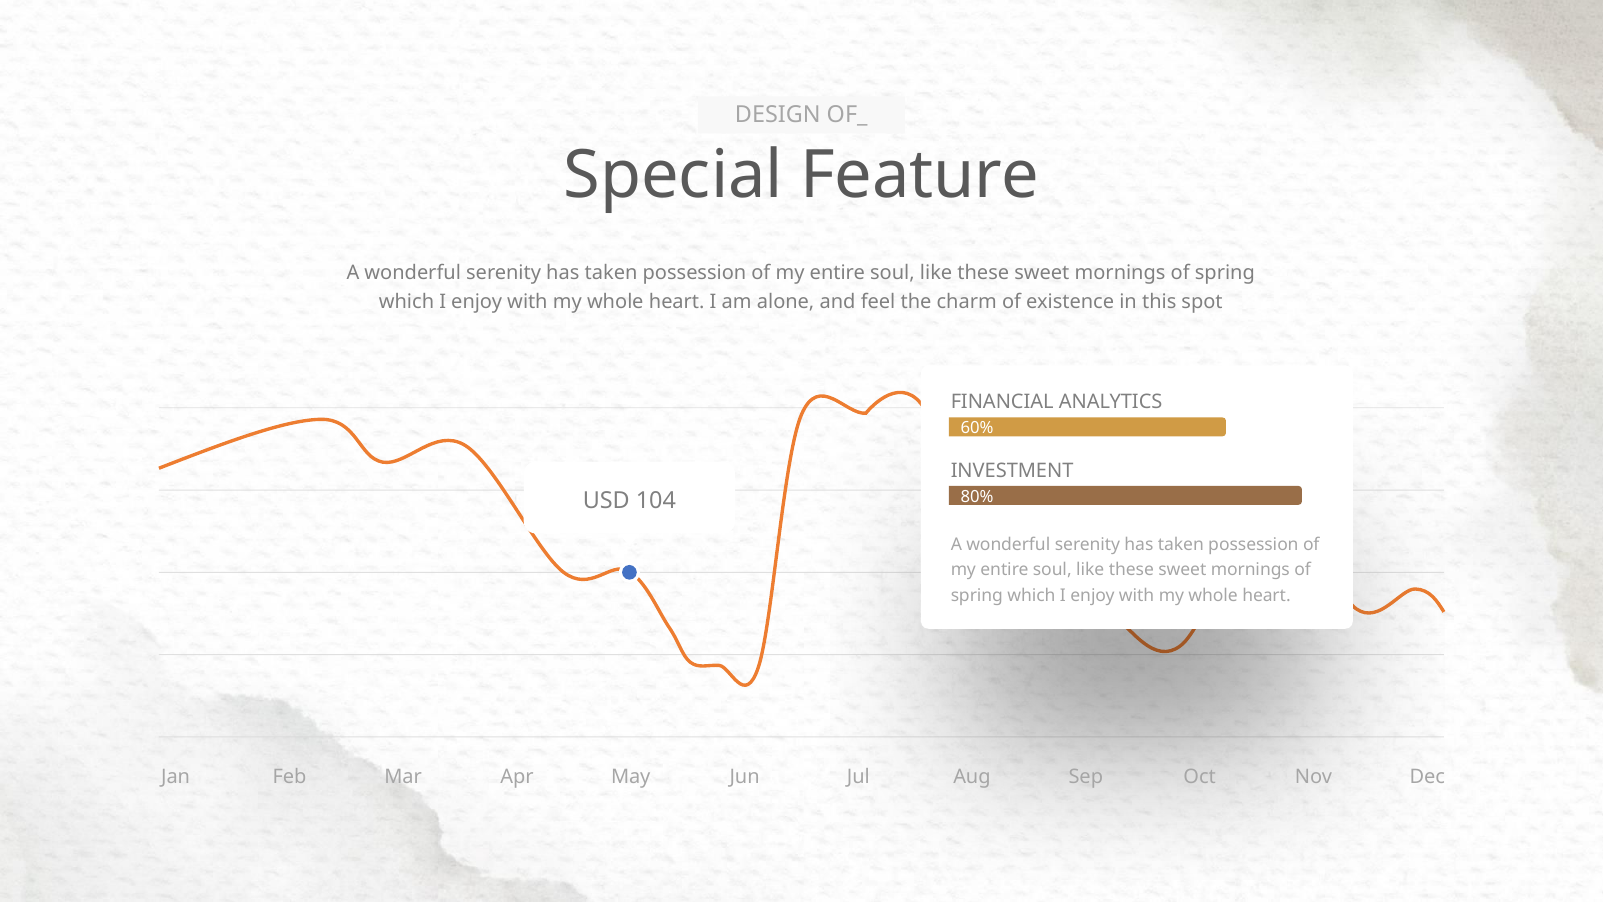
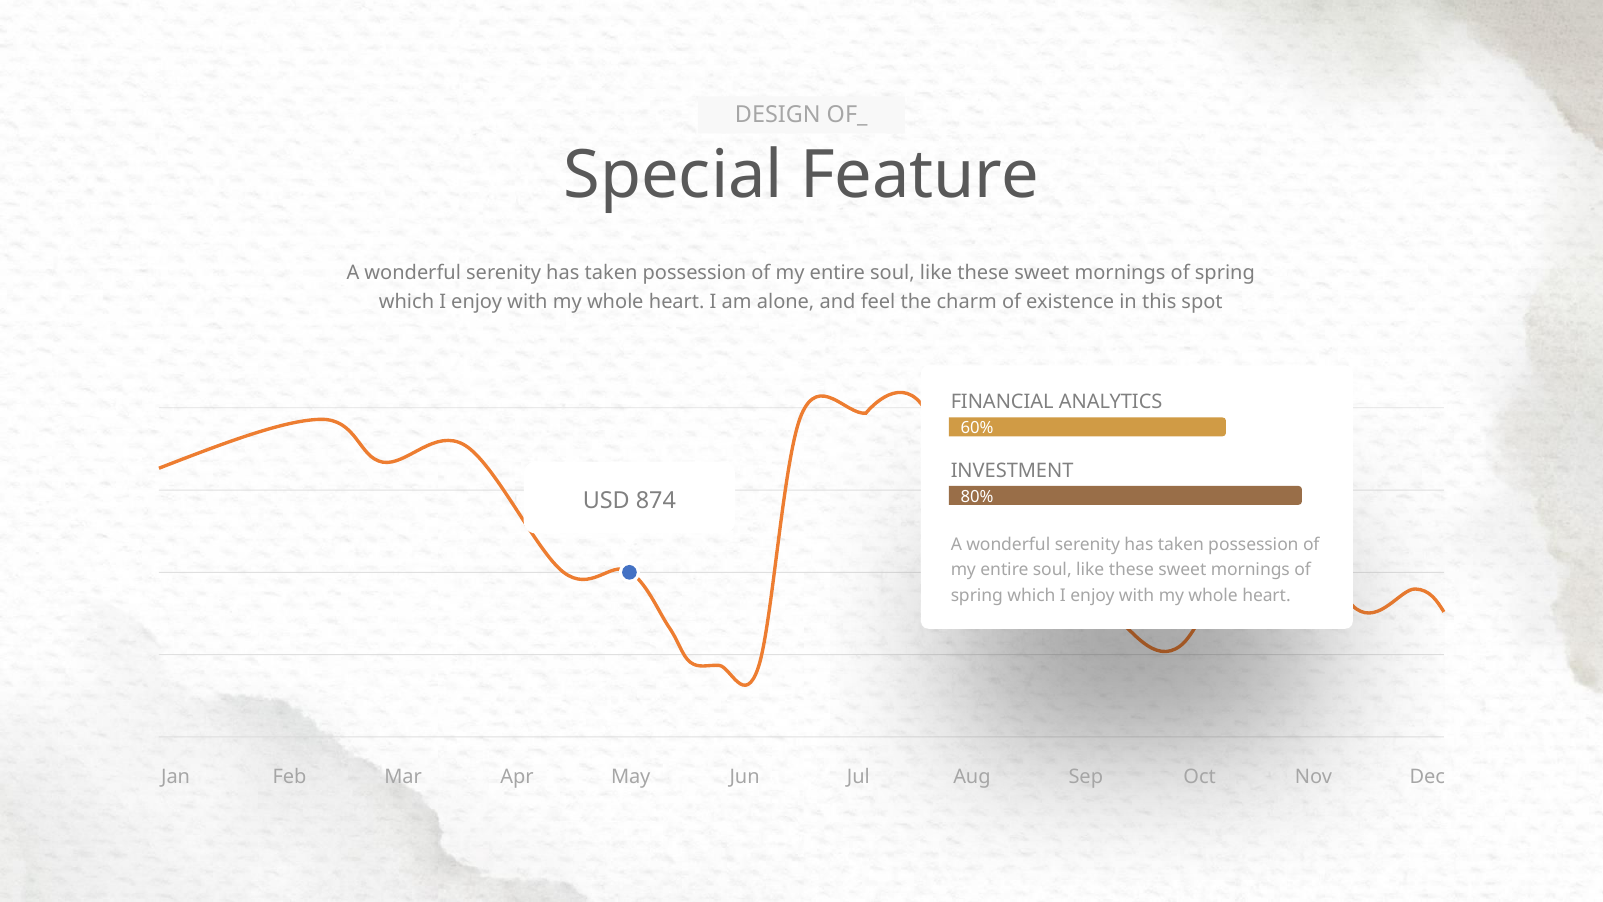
104: 104 -> 874 (656, 500)
